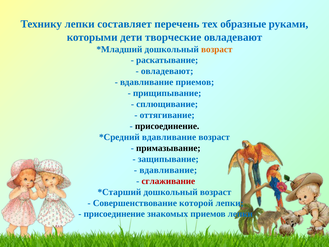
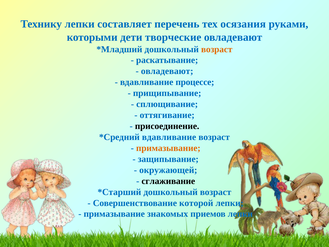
образные: образные -> осязания (243, 24)
вдавливание приемов: приемов -> процессе (195, 82)
примазывание colour: black -> orange (168, 148)
вдавливание: вдавливание -> окружающей (168, 170)
сглаживание colour: red -> black (168, 181)
присоединение: присоединение -> примазывание (114, 214)
